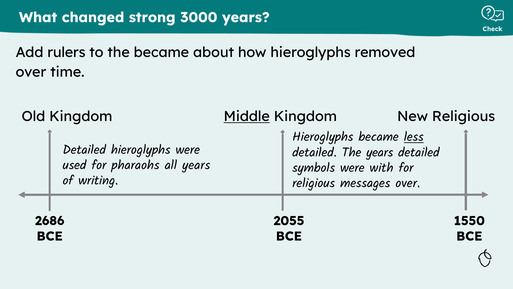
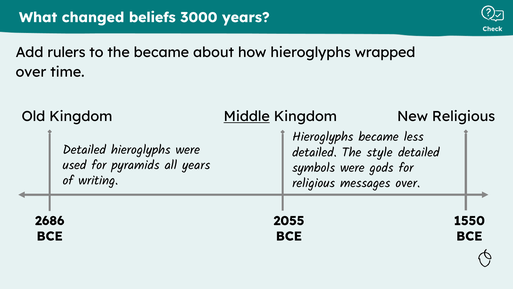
strong: strong -> beliefs (152, 17)
removed: removed -> wrapped (385, 52)
less underline: present -> none (414, 137)
The years: years -> style (380, 152)
pharaohs: pharaohs -> pyramids (135, 165)
with: with -> gods (382, 168)
